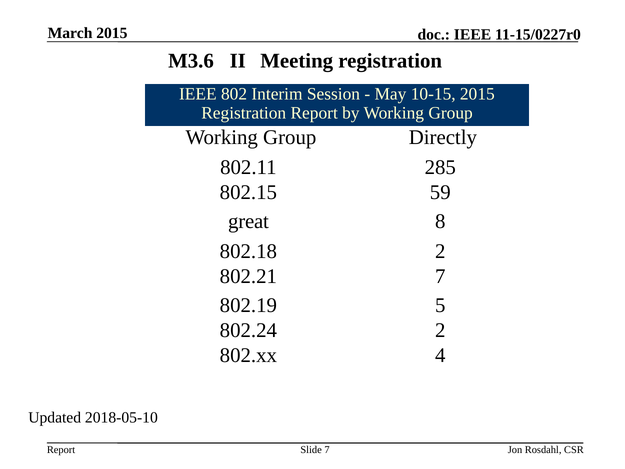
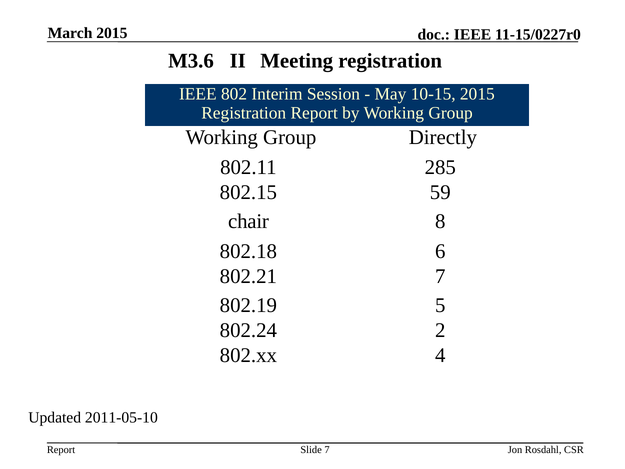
great: great -> chair (249, 221)
802.18 2: 2 -> 6 (440, 251)
2018-05-10: 2018-05-10 -> 2011-05-10 (121, 417)
